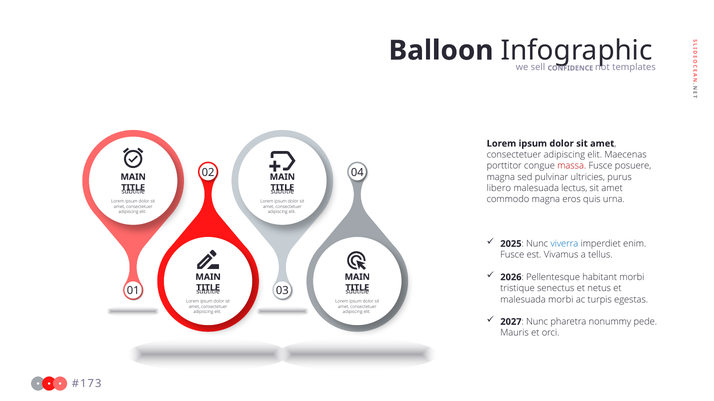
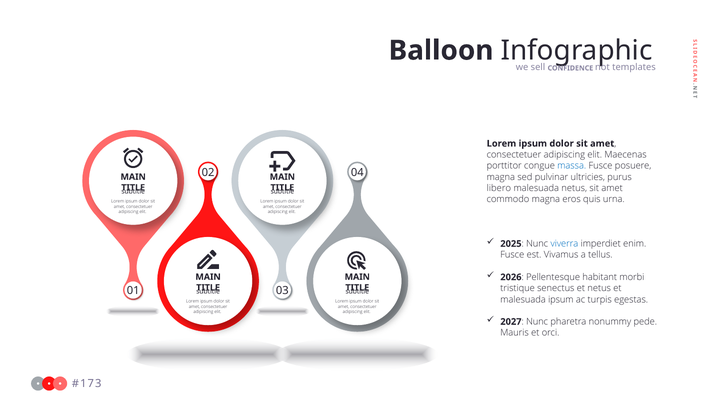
massa colour: red -> blue (572, 166)
malesuada lectus: lectus -> netus (574, 188)
malesuada morbi: morbi -> ipsum (561, 300)
